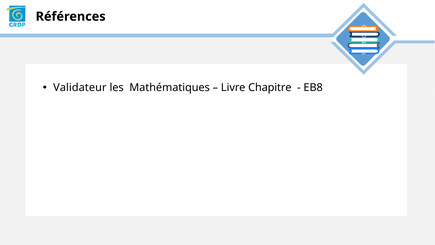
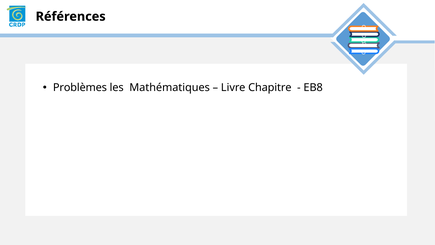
Validateur: Validateur -> Problèmes (80, 88)
